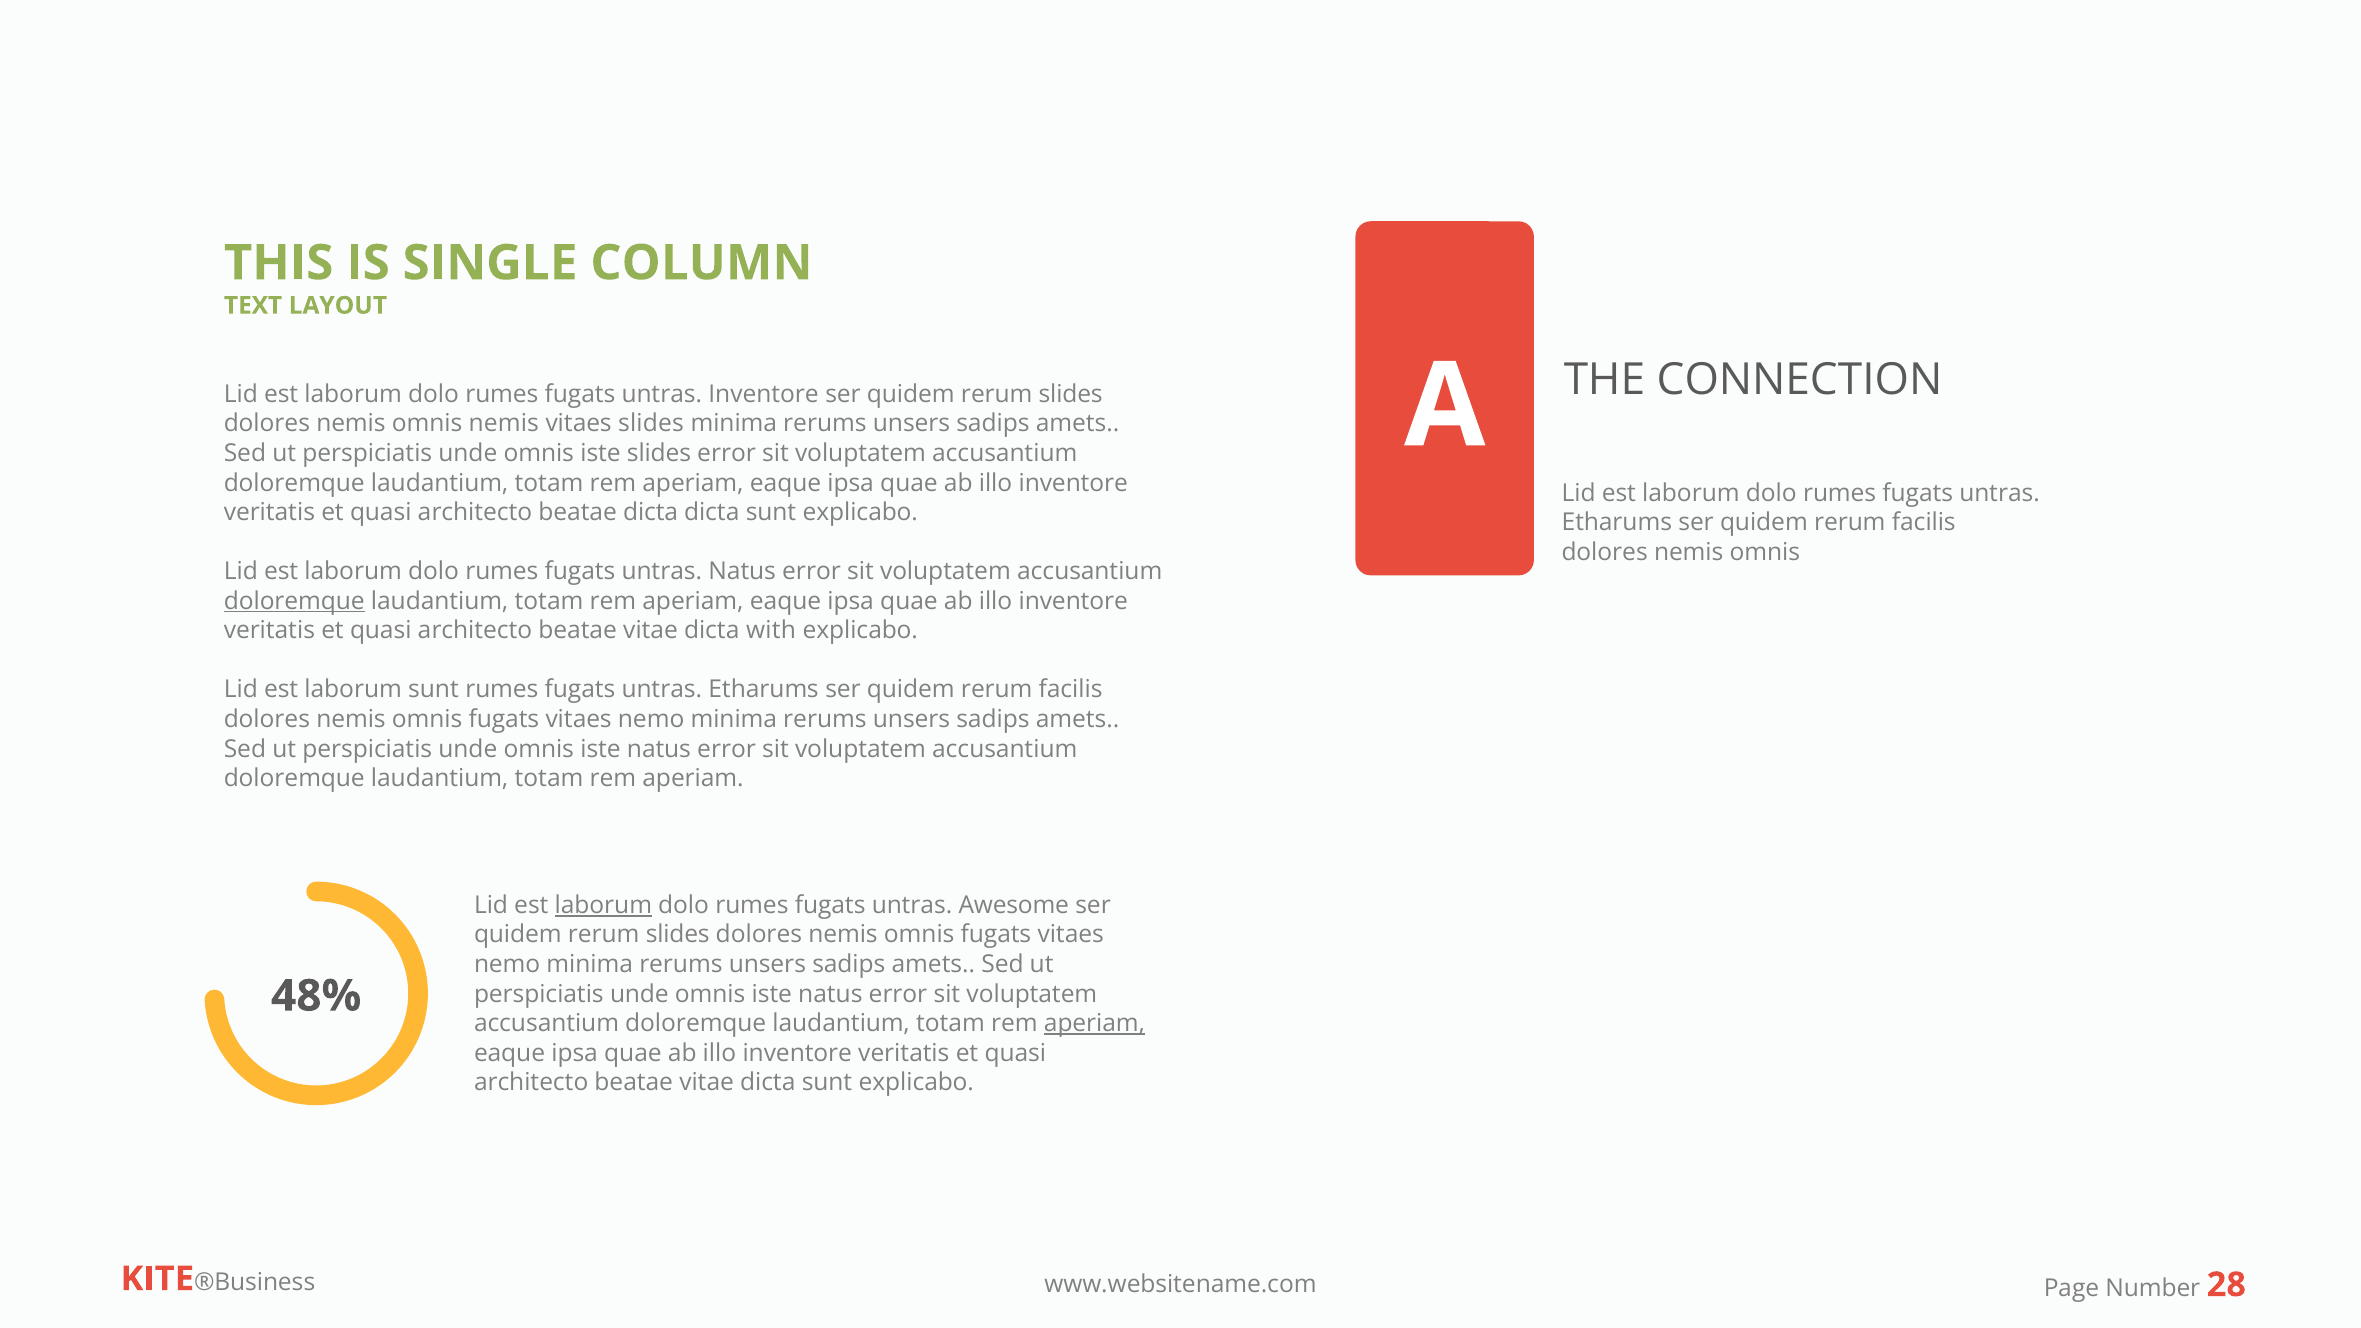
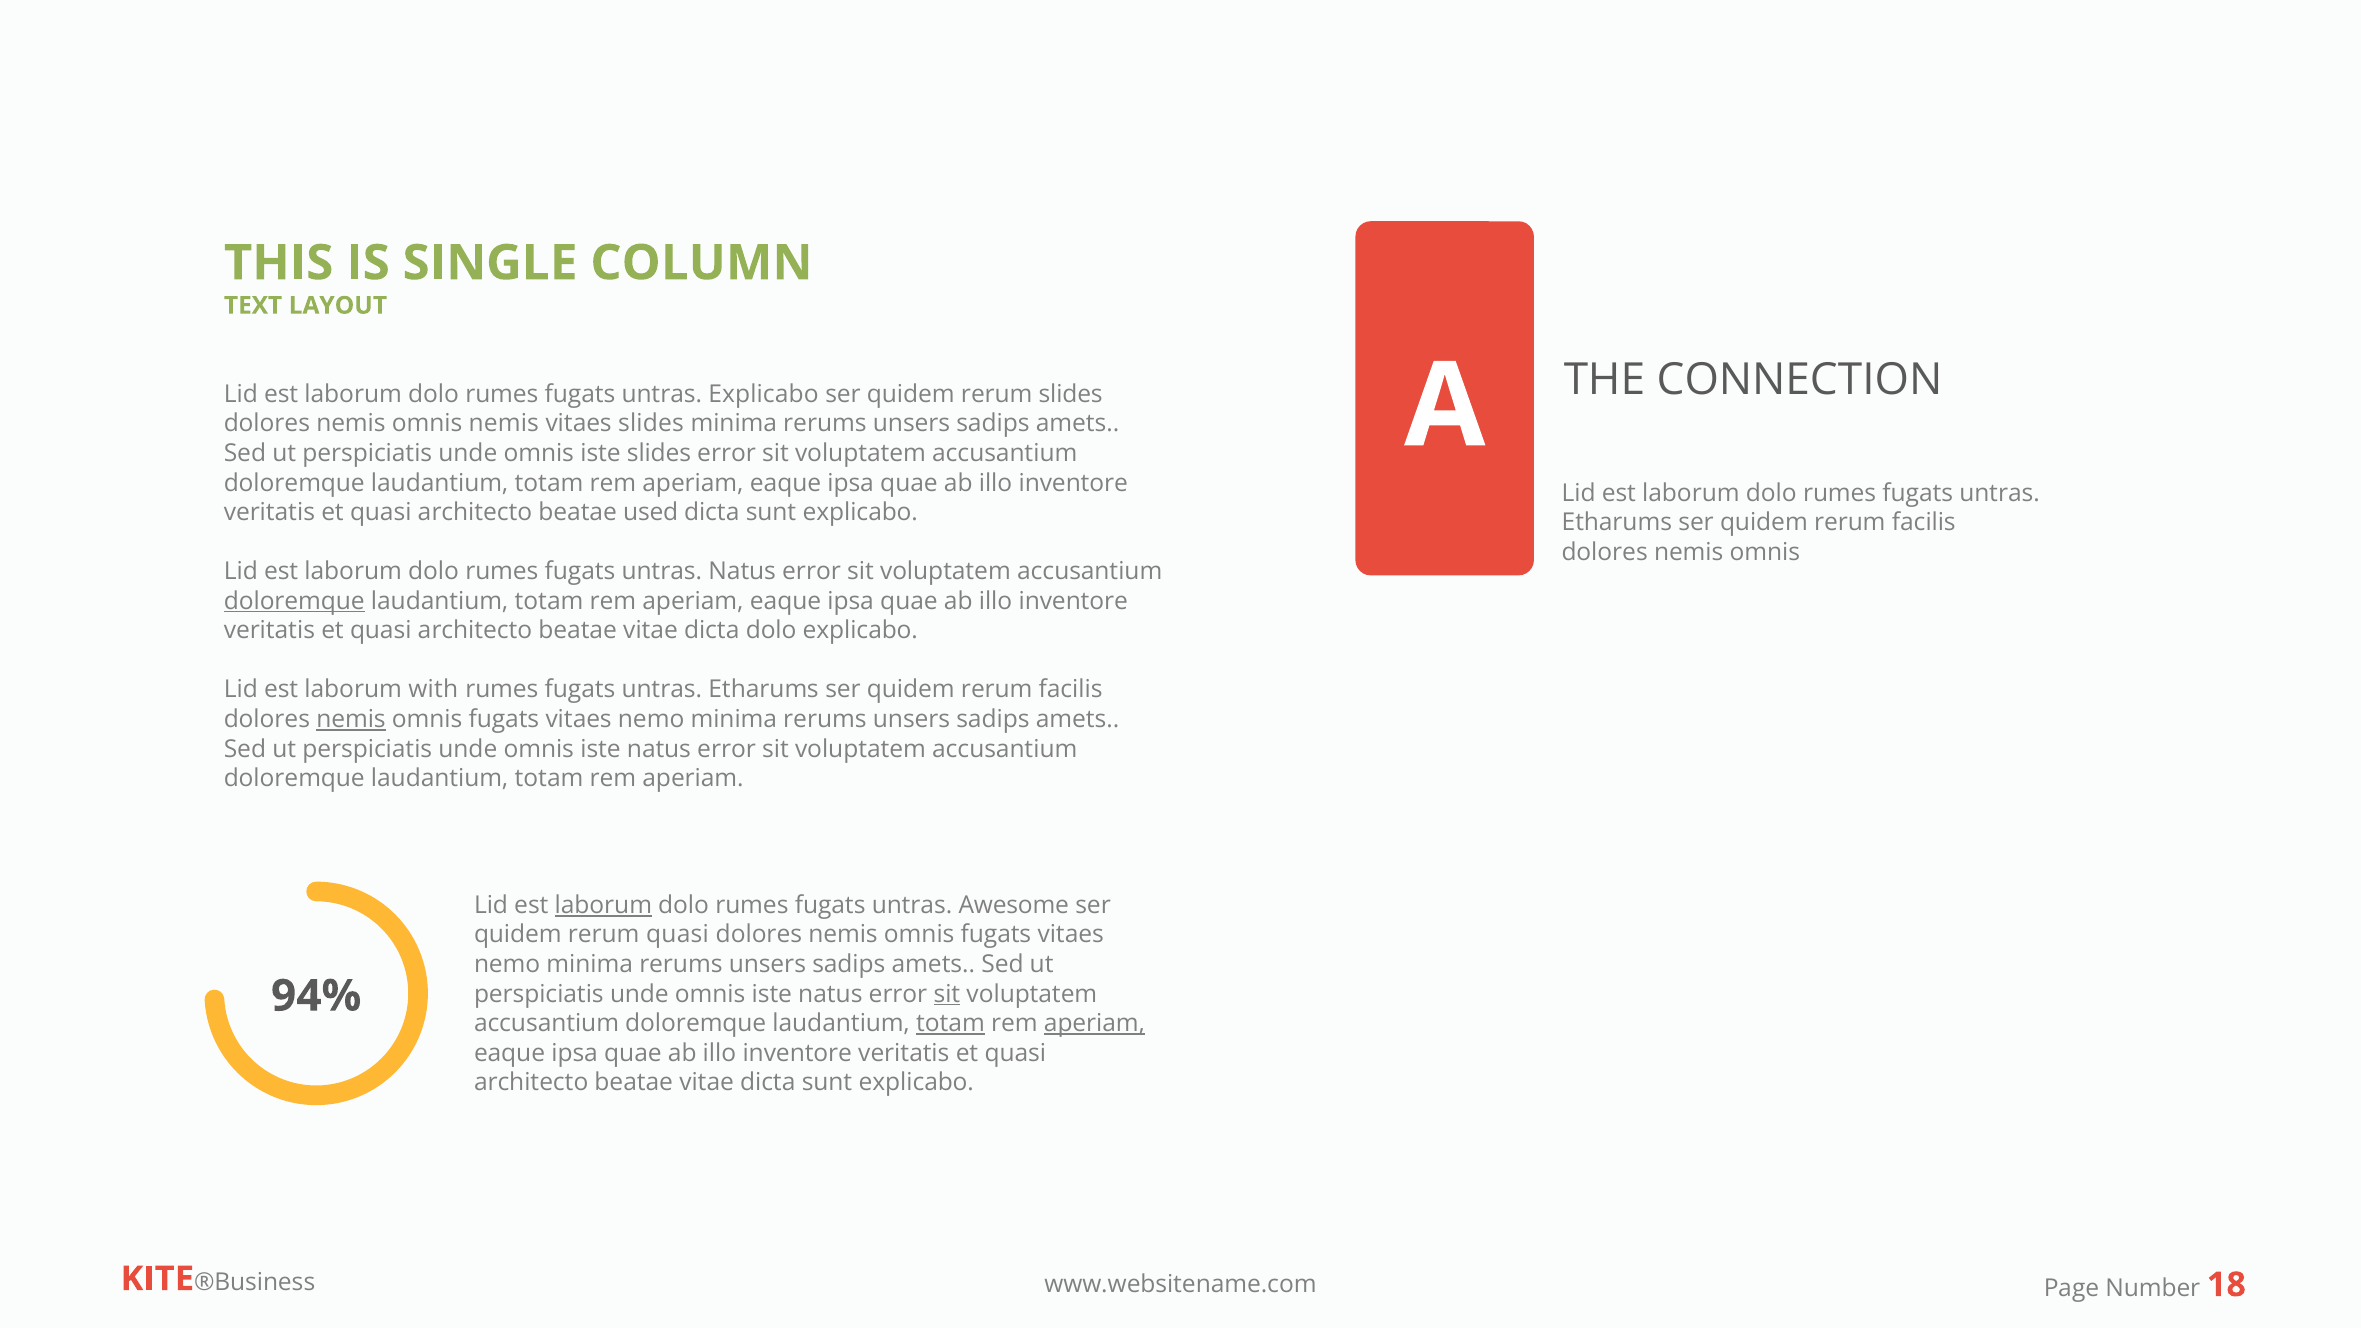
untras Inventore: Inventore -> Explicabo (763, 394)
beatae dicta: dicta -> used (651, 513)
dicta with: with -> dolo (771, 631)
laborum sunt: sunt -> with (433, 690)
nemis underline: none -> present (351, 719)
slides: slides -> quasi (678, 935)
48%: 48% -> 94% (316, 996)
sit underline: none -> present (947, 994)
totam underline: none -> present (951, 1024)
28: 28 -> 18 (2226, 1285)
